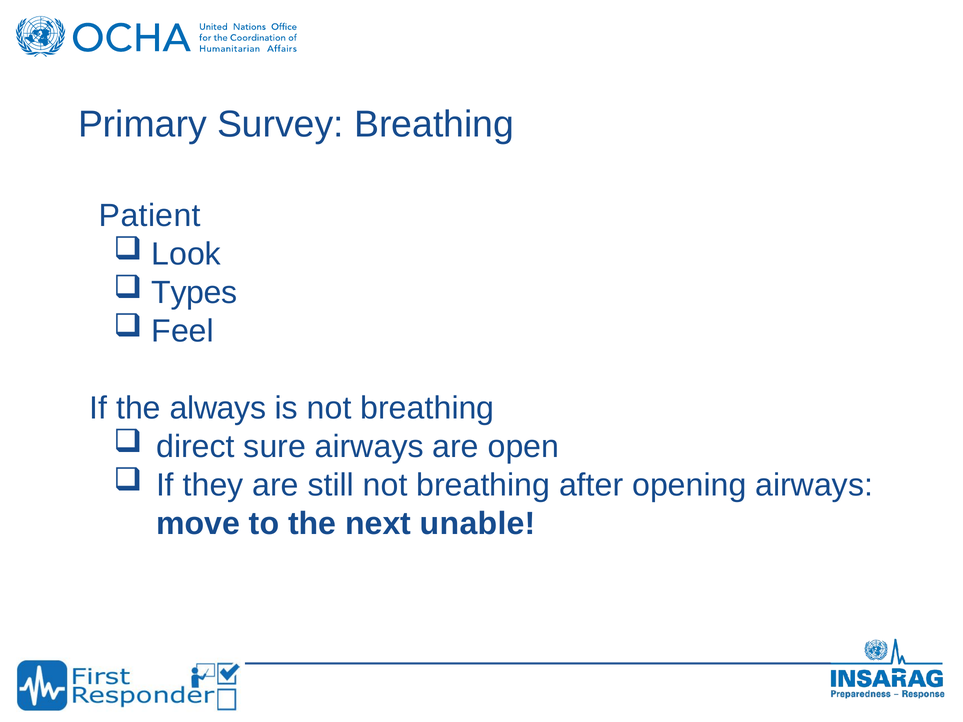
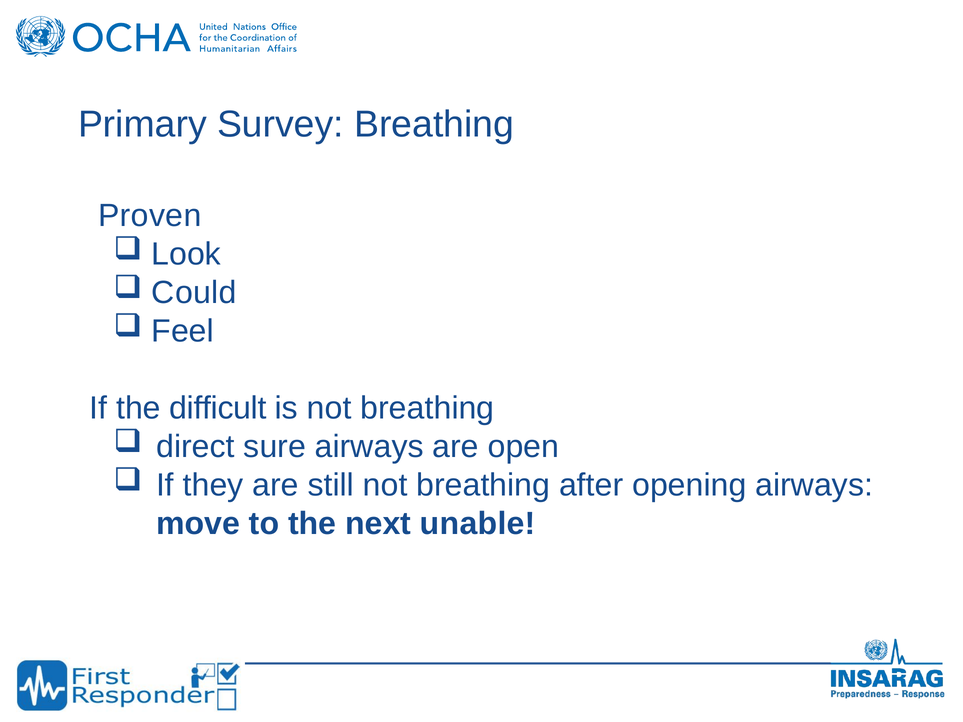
Patient: Patient -> Proven (150, 216)
Types: Types -> Could (194, 293)
always: always -> difficult (218, 408)
